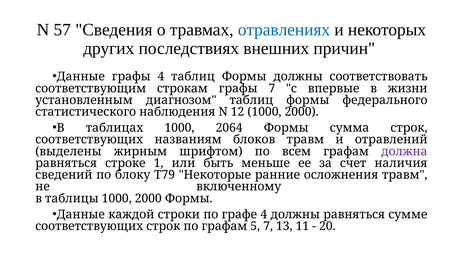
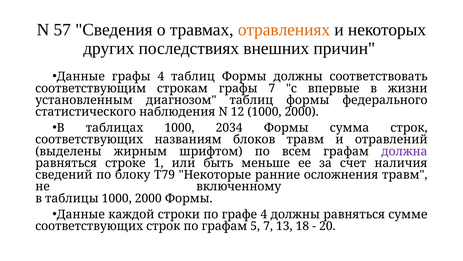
отравлениях colour: blue -> orange (284, 30)
2064: 2064 -> 2034 (229, 128)
11: 11 -> 18 (302, 226)
